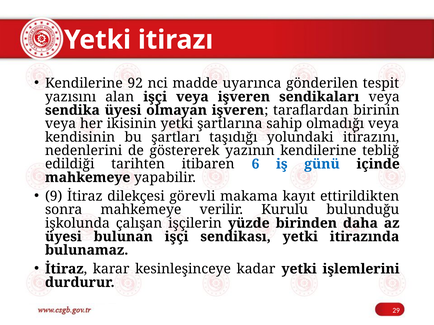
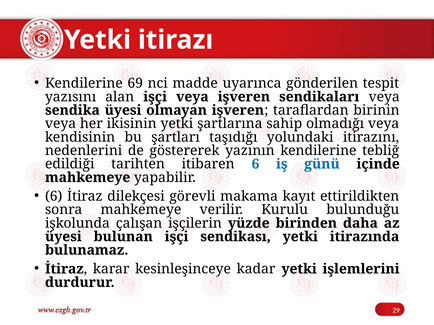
92: 92 -> 69 (135, 83)
9: 9 -> 6 (54, 197)
